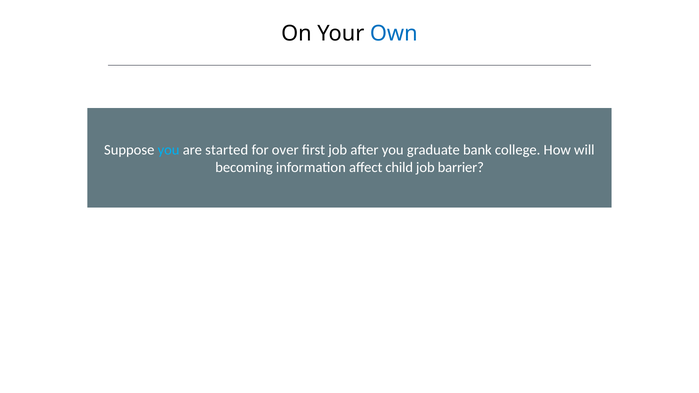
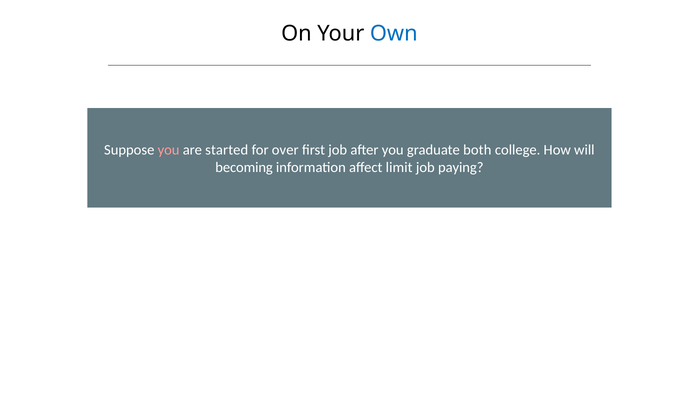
you colour: light blue -> pink (169, 150)
bank: bank -> both (477, 150)
child: child -> limit (399, 168)
barrier: barrier -> paying (461, 168)
